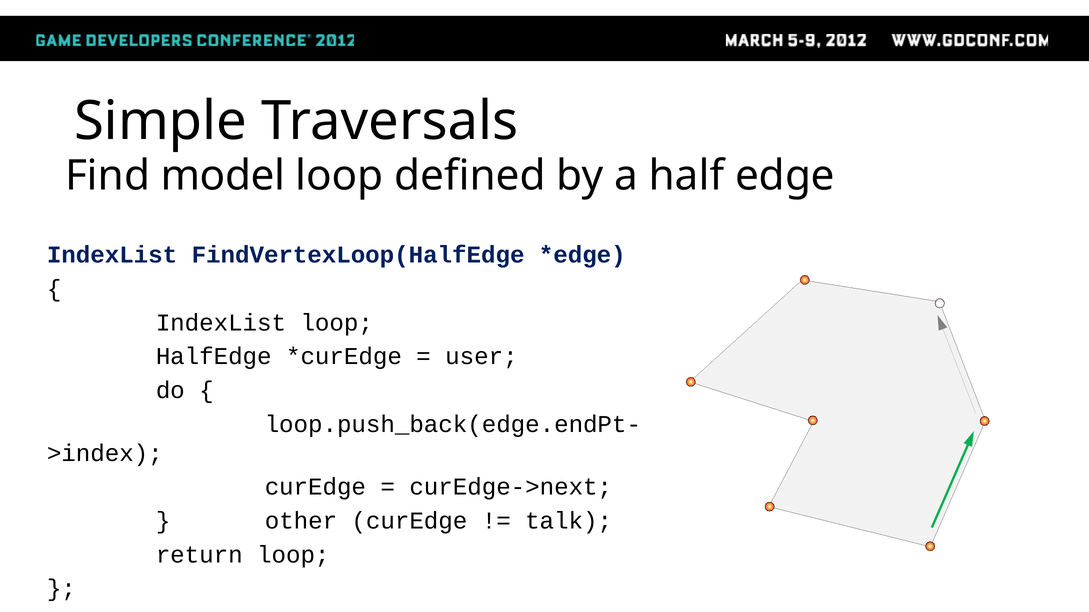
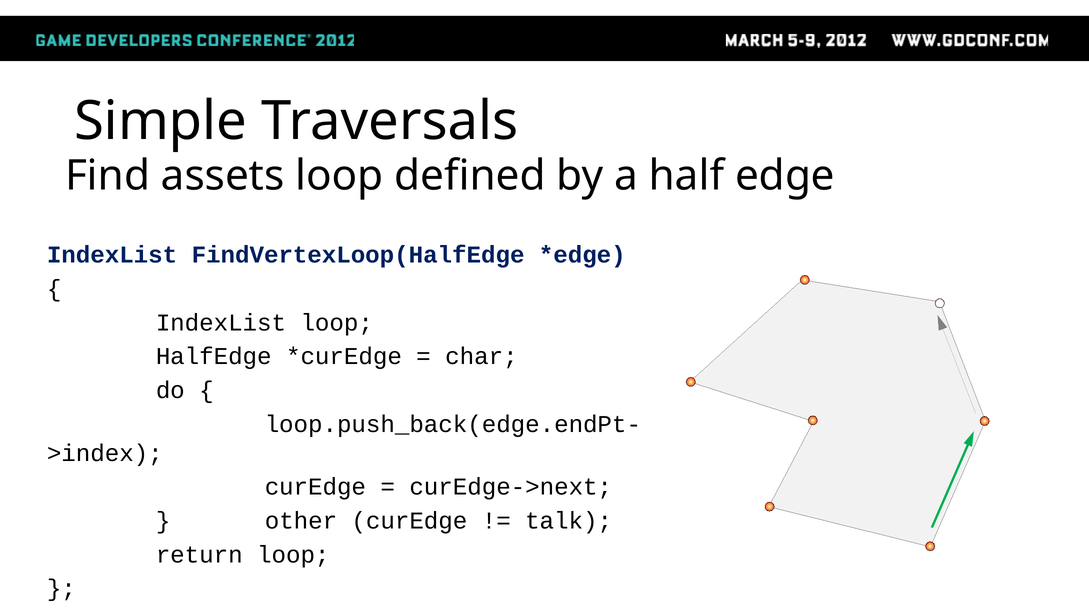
model: model -> assets (223, 176)
user: user -> char (481, 357)
